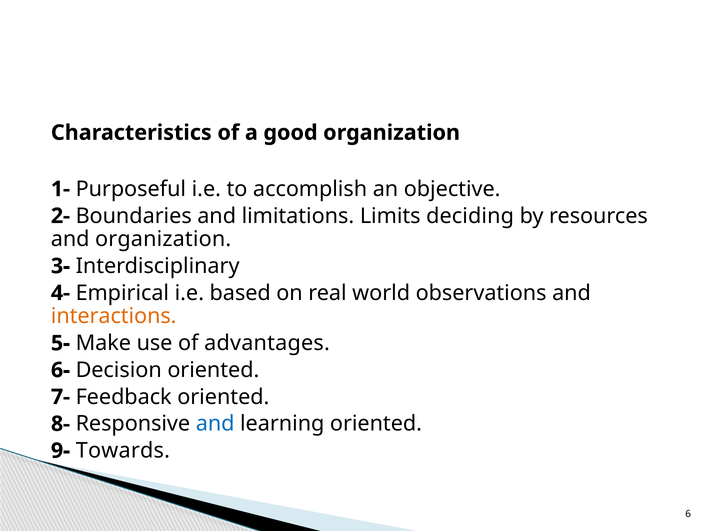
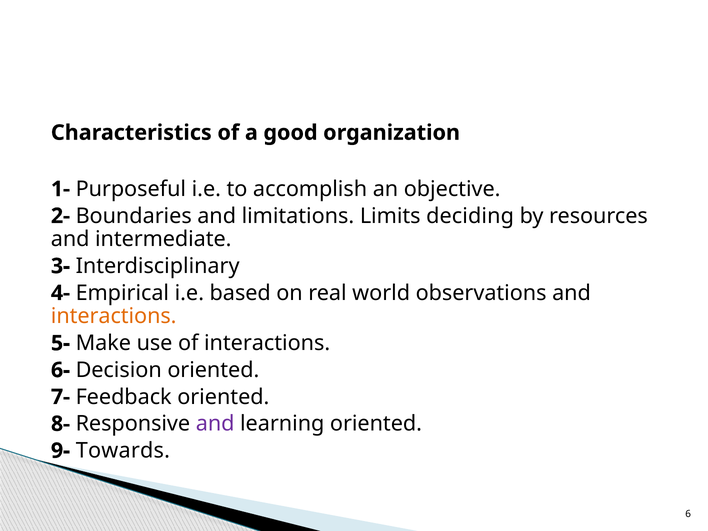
and organization: organization -> intermediate (163, 239)
of advantages: advantages -> interactions (267, 343)
and colour: blue -> purple (215, 424)
